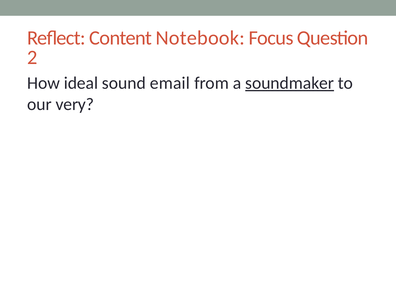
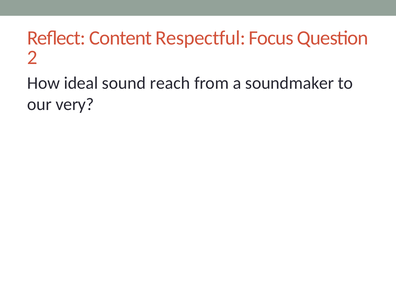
Notebook: Notebook -> Respectful (200, 38)
email: email -> reach (170, 83)
soundmaker underline: present -> none (290, 83)
